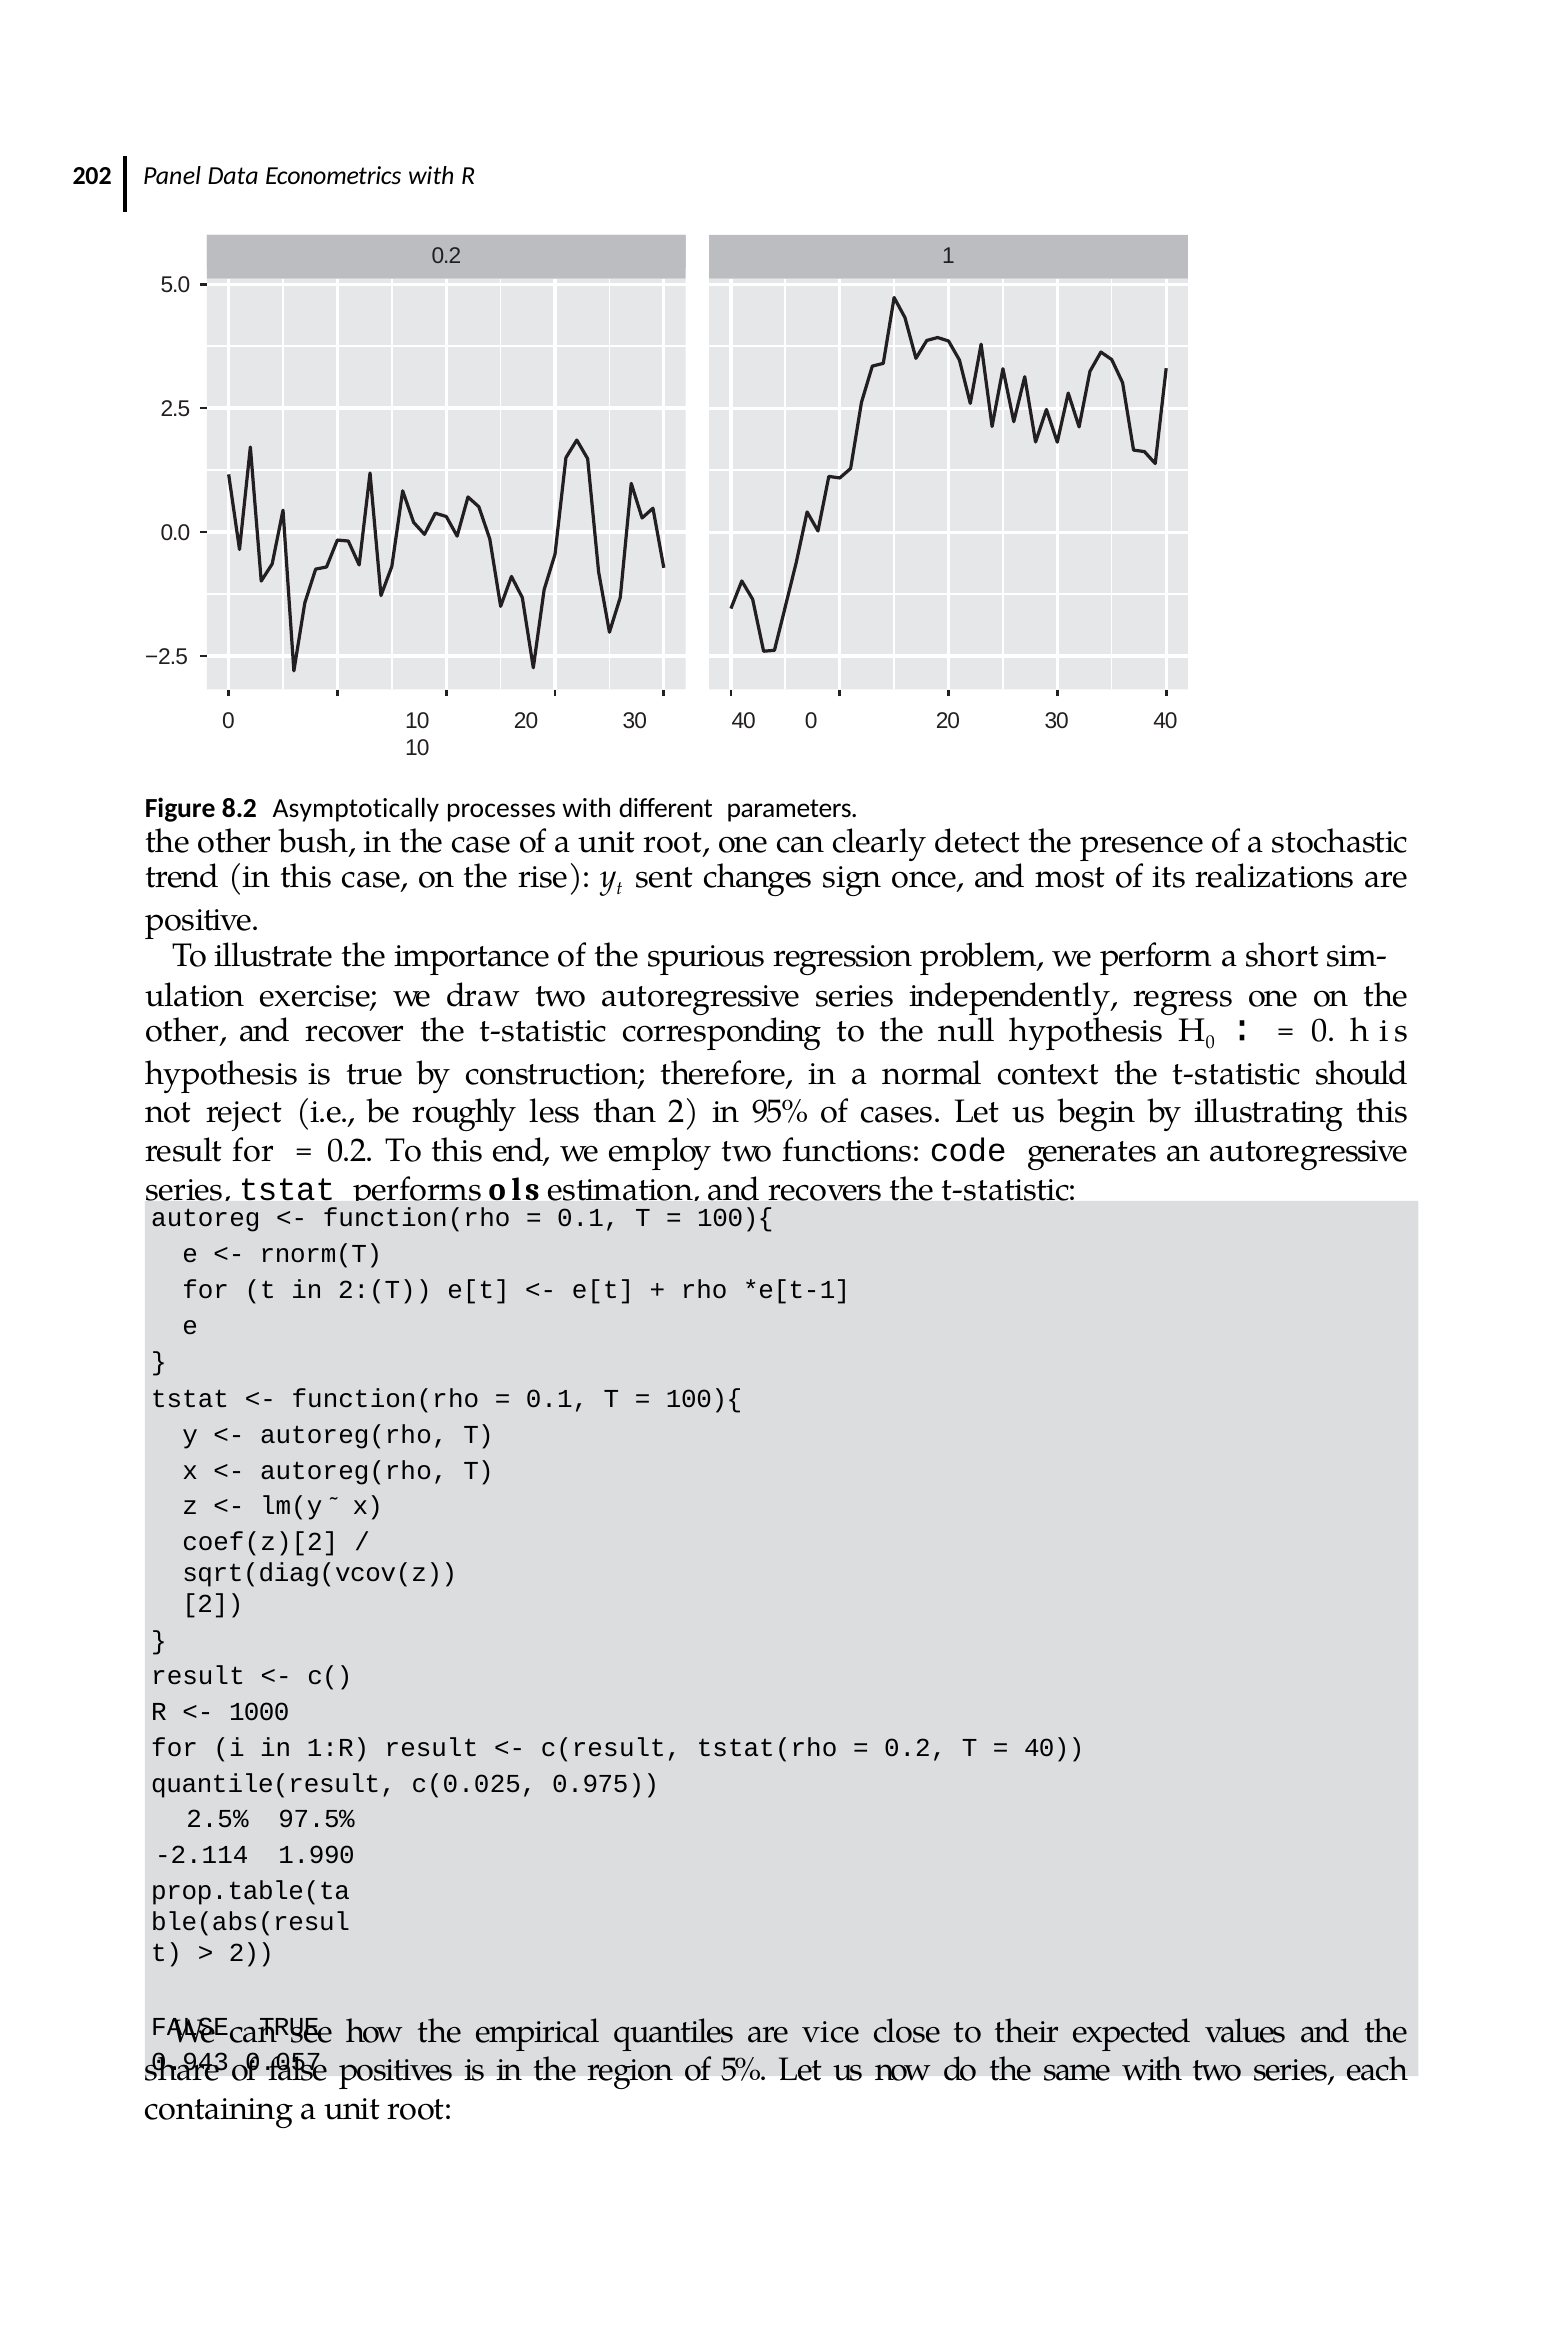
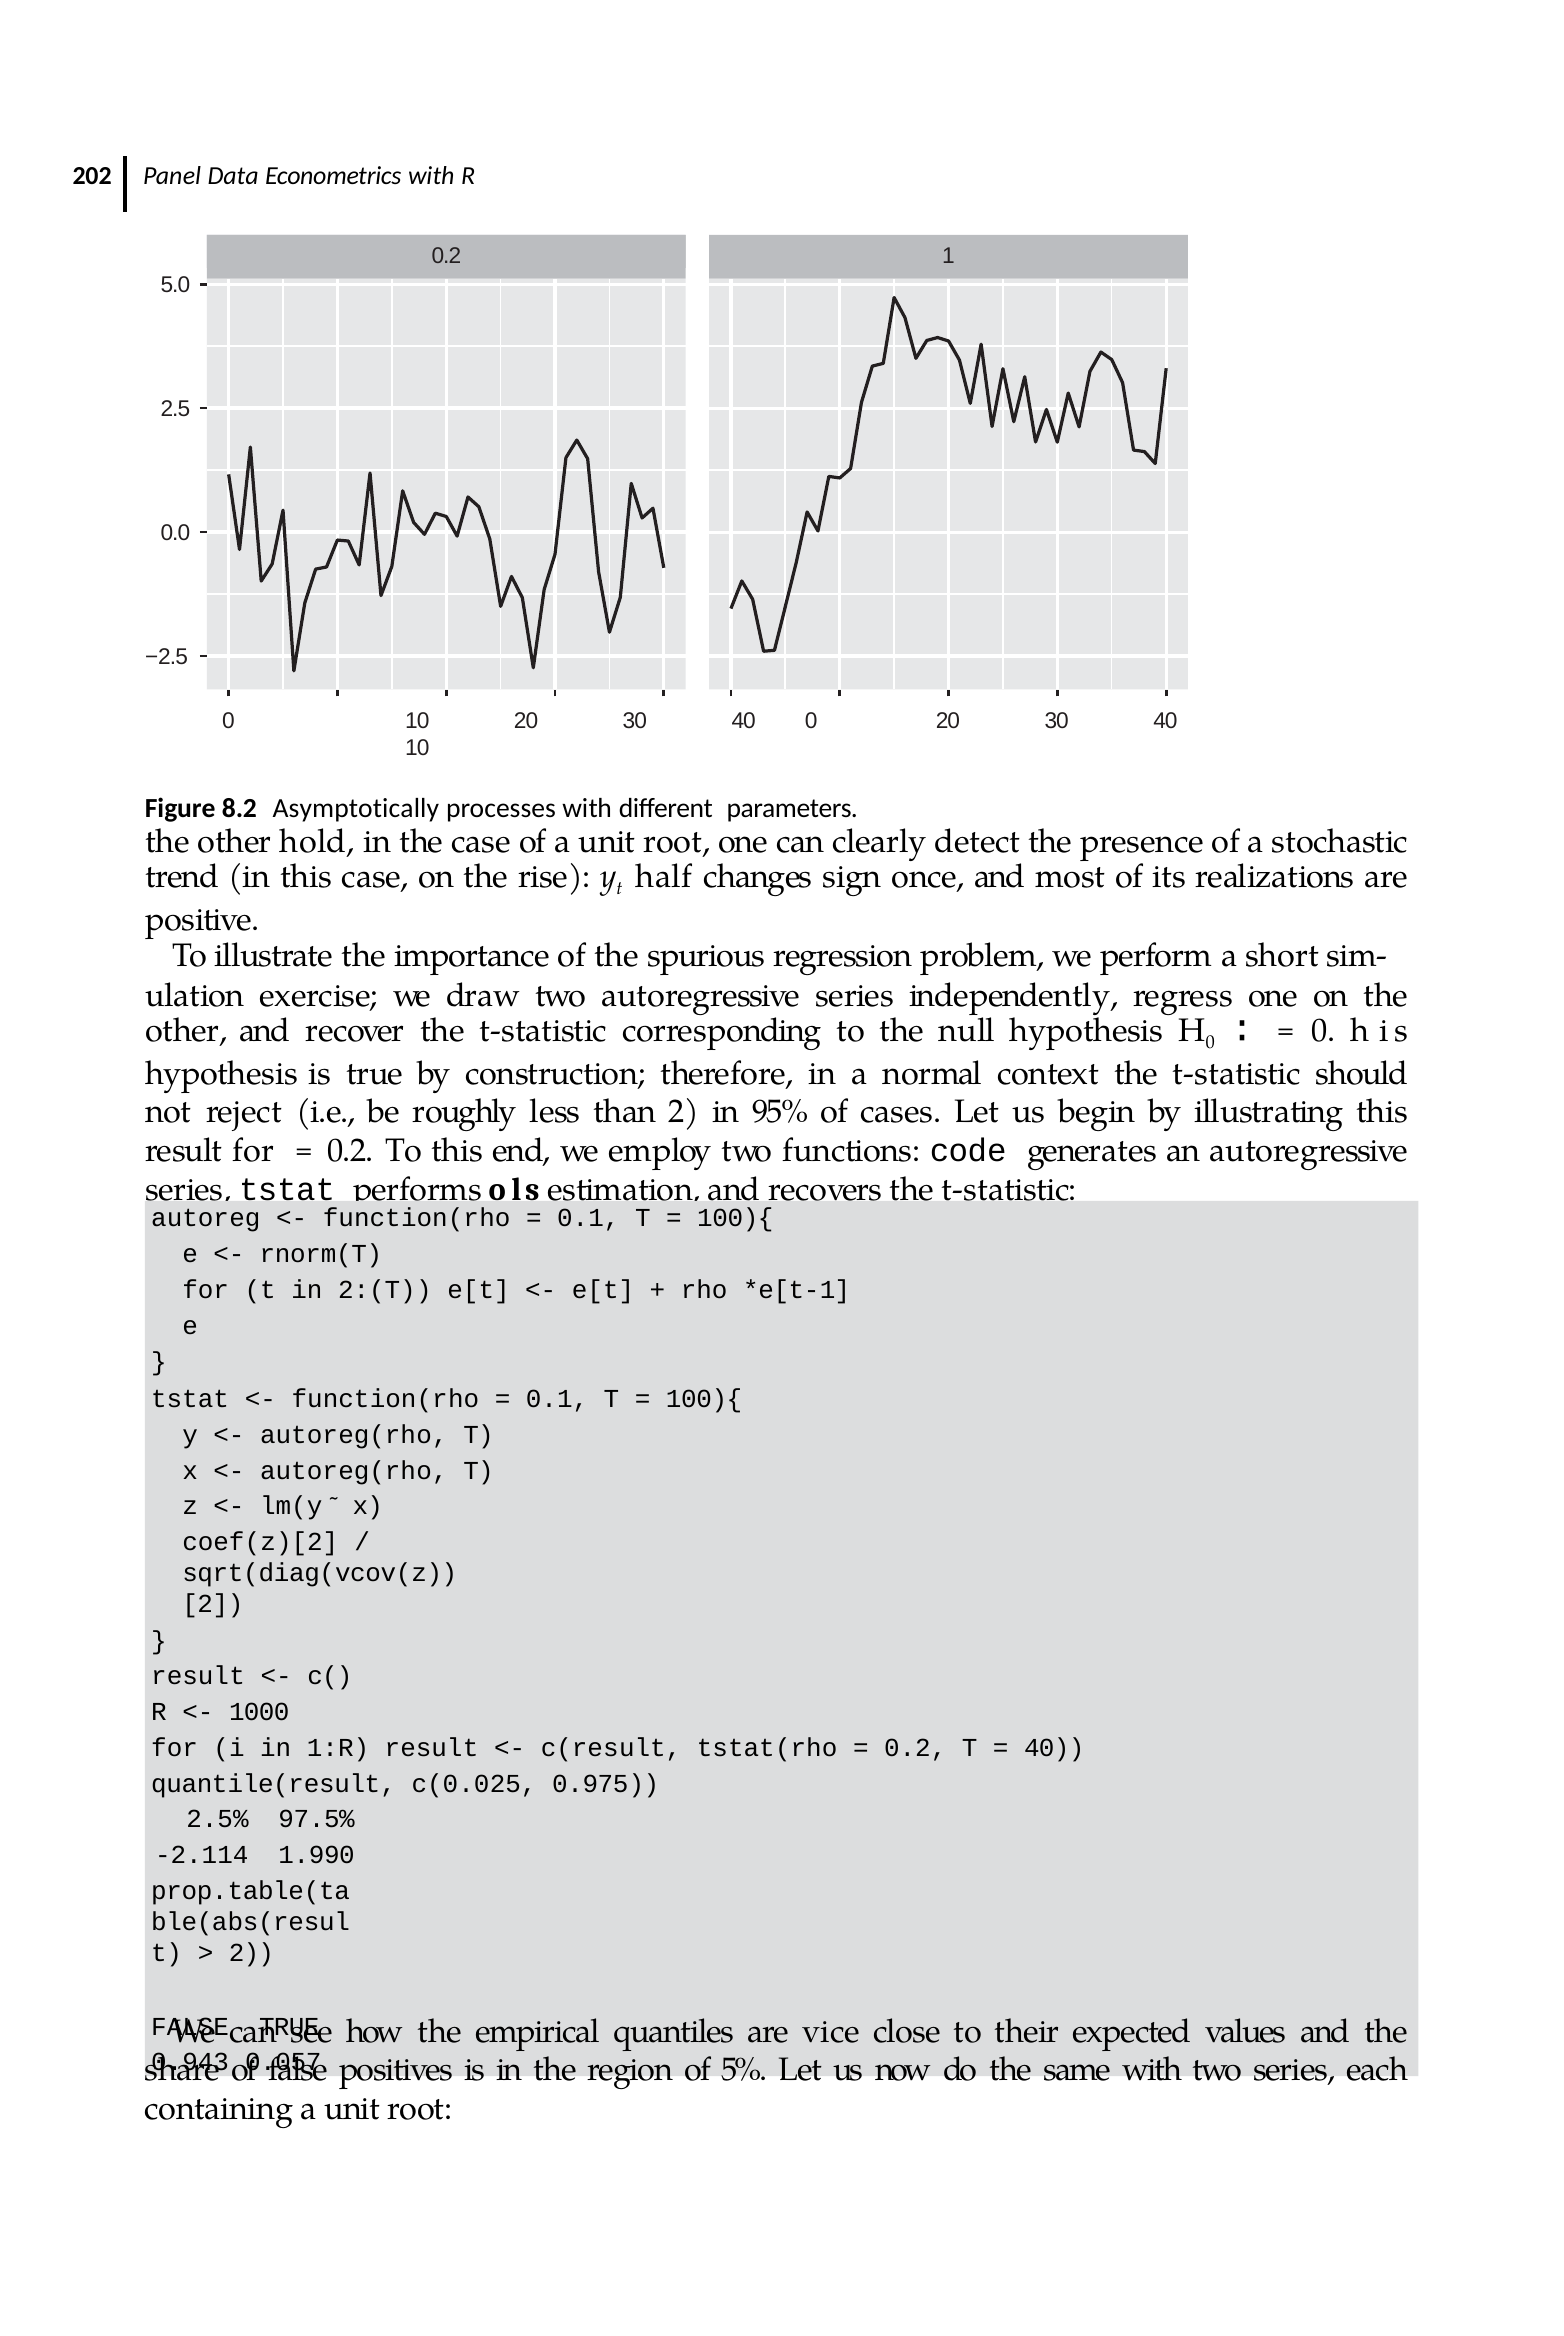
bush: bush -> hold (317, 842)
sent: sent -> half (664, 877)
